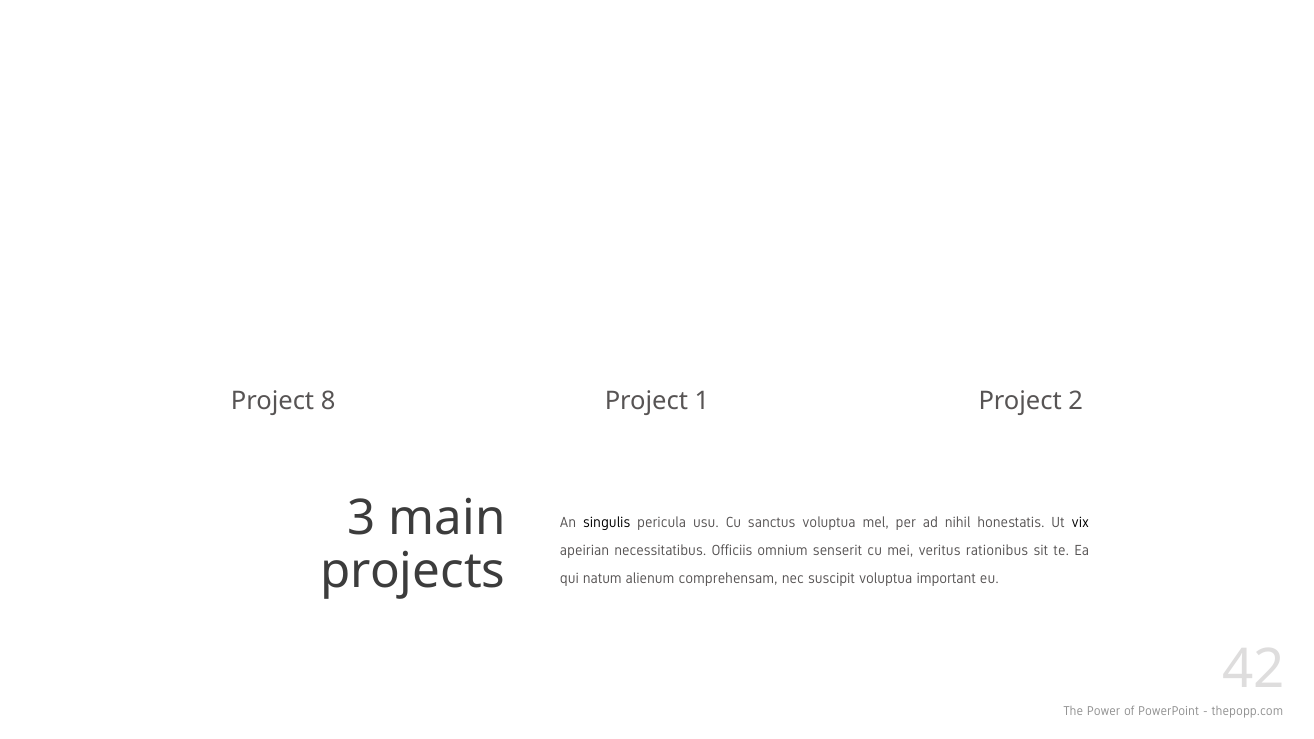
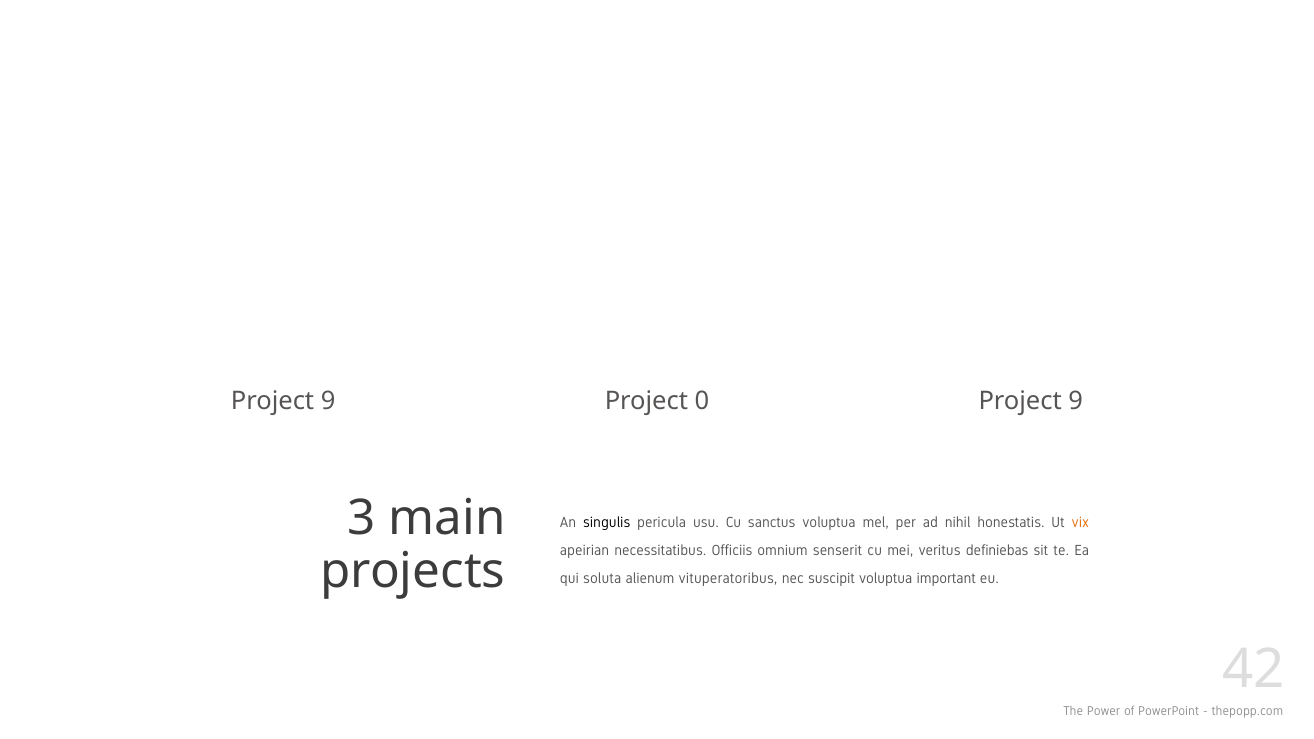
8: 8 -> 9 (328, 401)
1: 1 -> 0 (702, 401)
2: 2 -> 9 (1076, 401)
vix colour: black -> orange (1080, 523)
rationibus: rationibus -> definiebas (997, 551)
natum: natum -> soluta (602, 579)
comprehensam: comprehensam -> vituperatoribus (728, 579)
